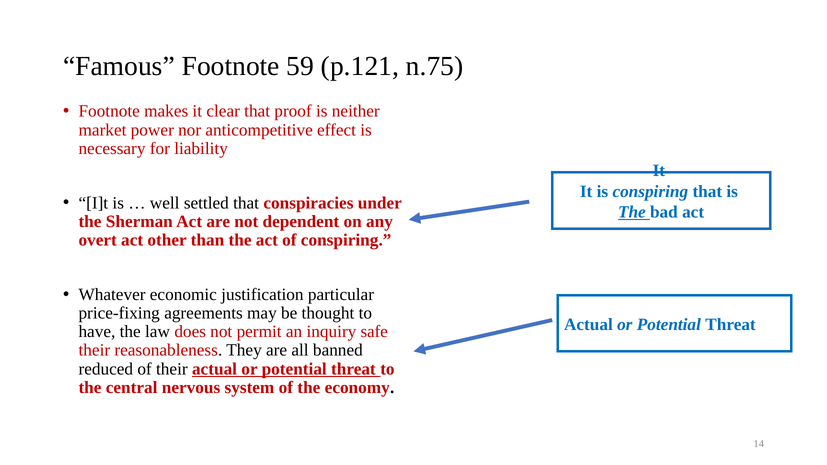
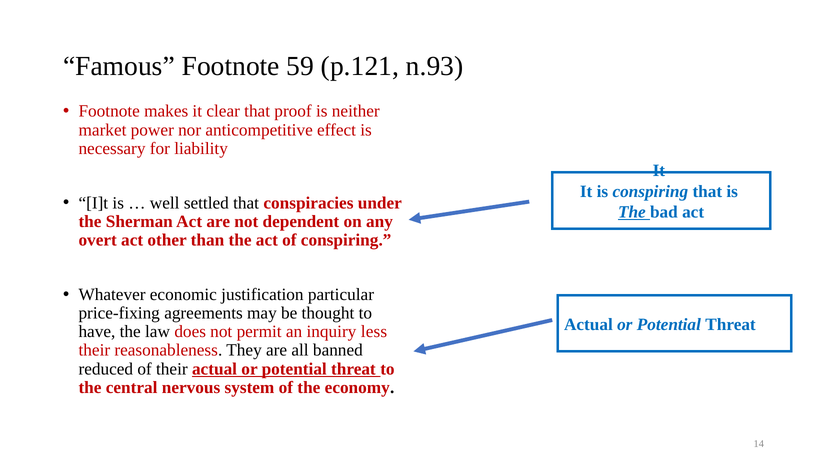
n.75: n.75 -> n.93 (435, 66)
safe: safe -> less (374, 332)
